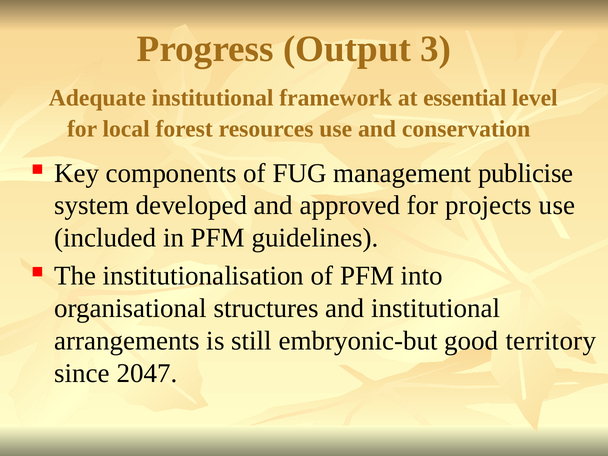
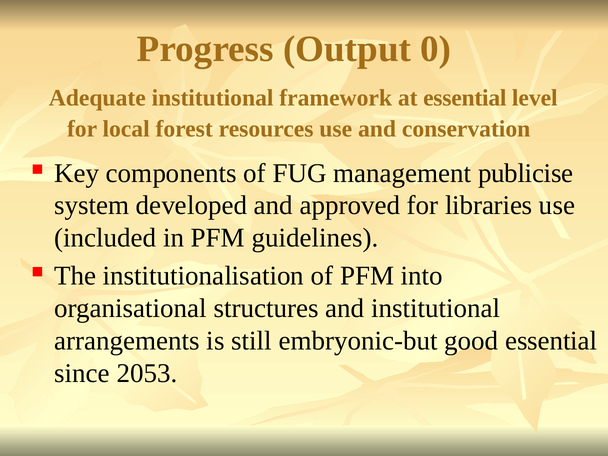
3: 3 -> 0 (436, 49)
projects: projects -> libraries (489, 206)
good territory: territory -> essential (551, 341)
2047: 2047 -> 2053 (147, 373)
